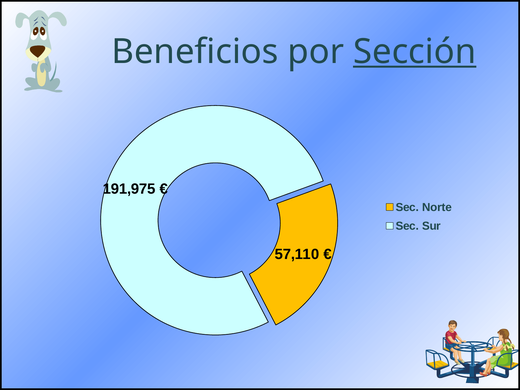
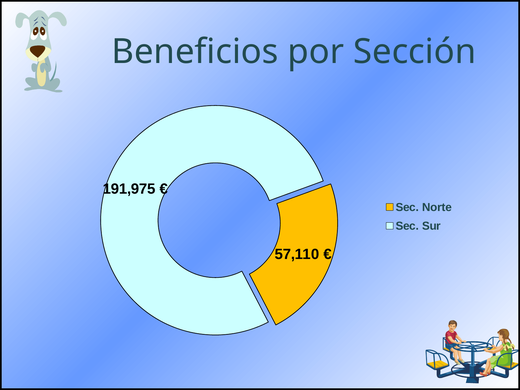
Sección underline: present -> none (415, 52)
